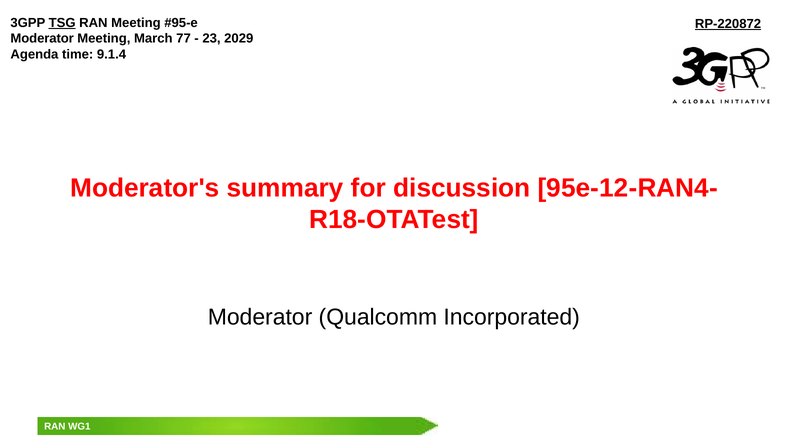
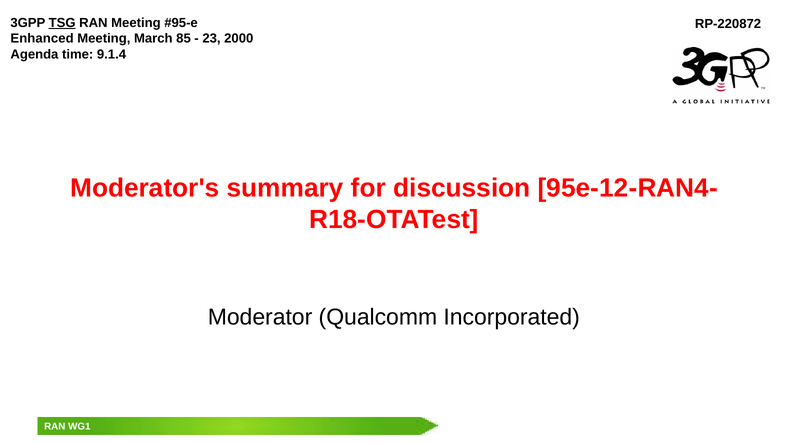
RP-220872 underline: present -> none (728, 24)
Moderator: Moderator -> Enhanced (42, 39)
77: 77 -> 85 (184, 39)
2029: 2029 -> 2000 (239, 39)
